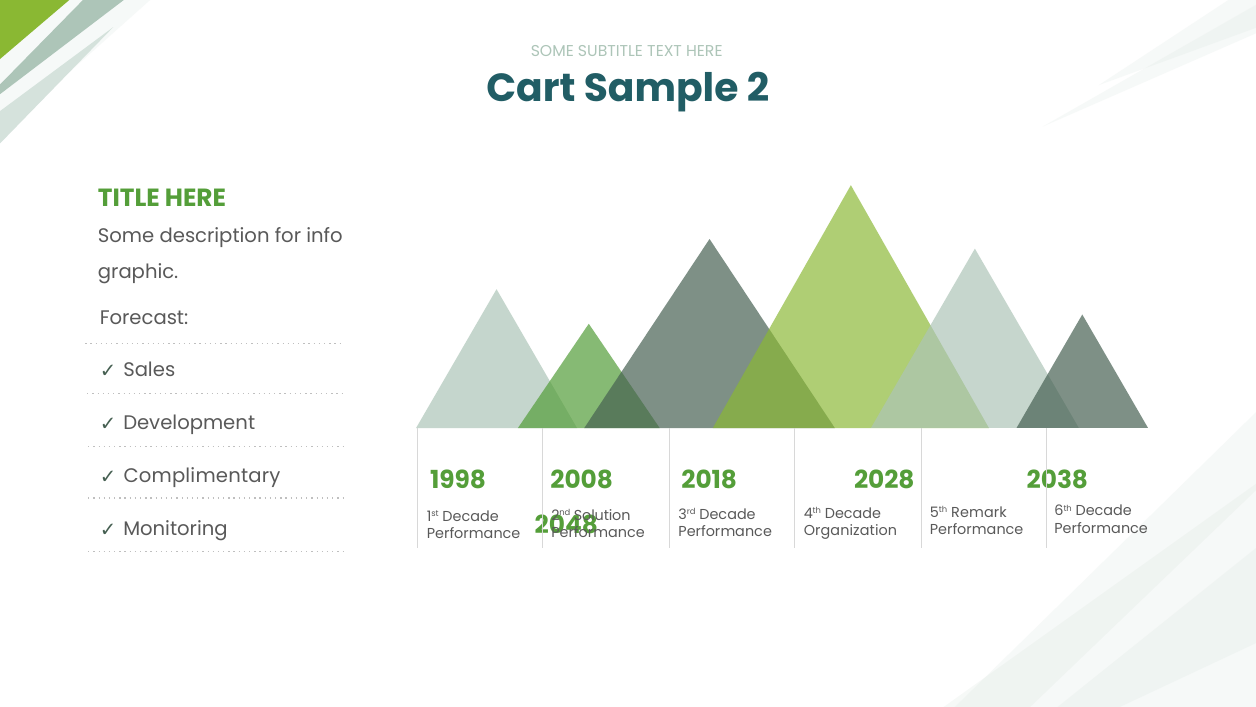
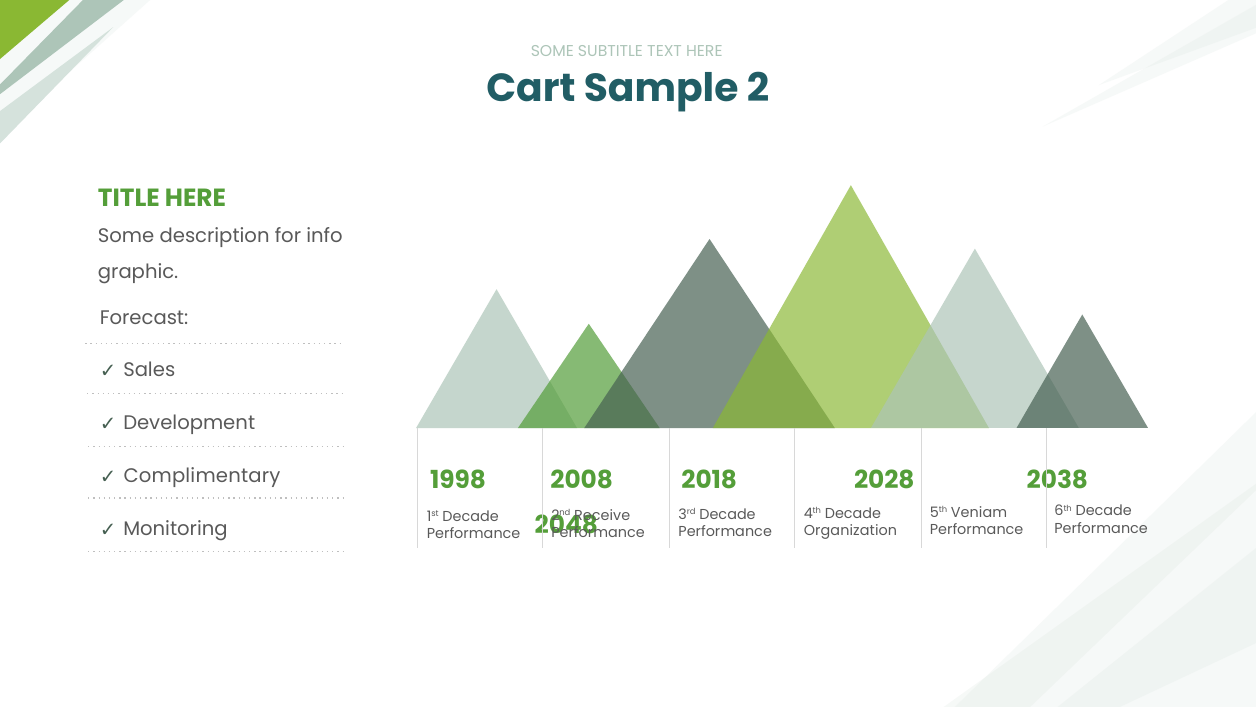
Remark: Remark -> Veniam (979, 512)
Solution: Solution -> Receive (602, 515)
